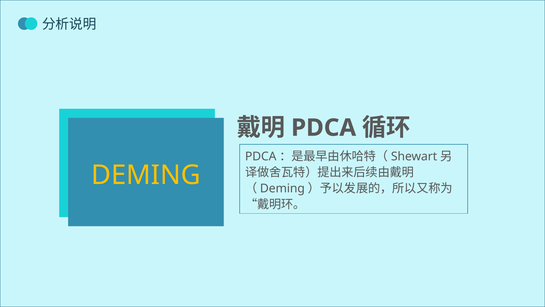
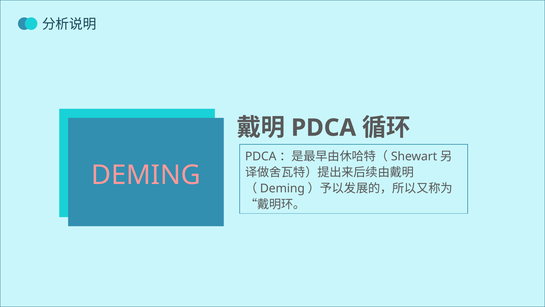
DEMING colour: yellow -> pink (146, 175)
